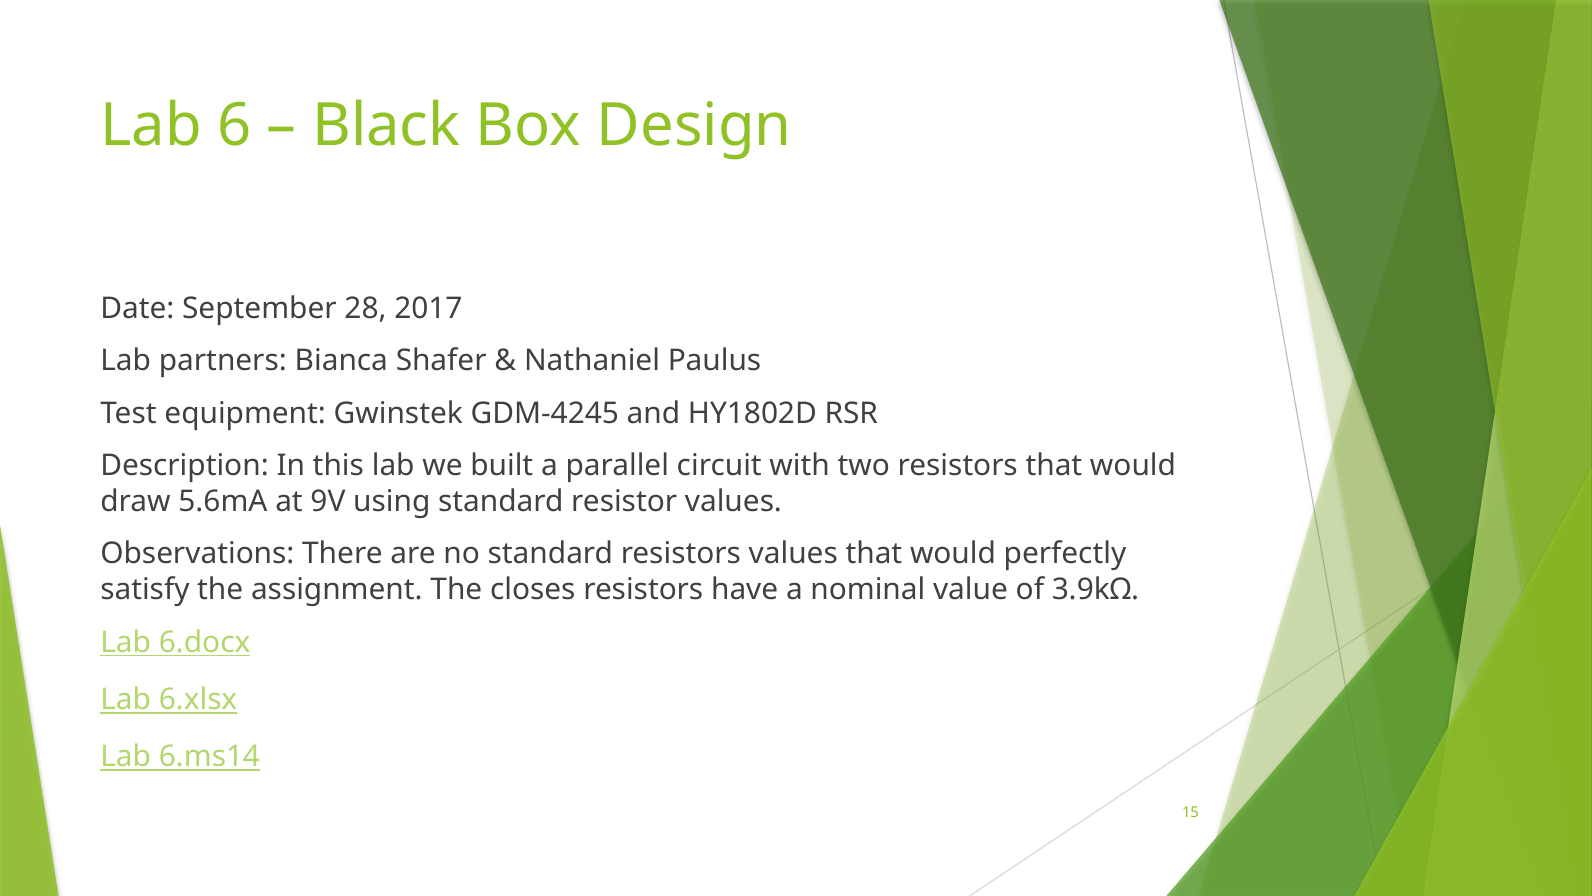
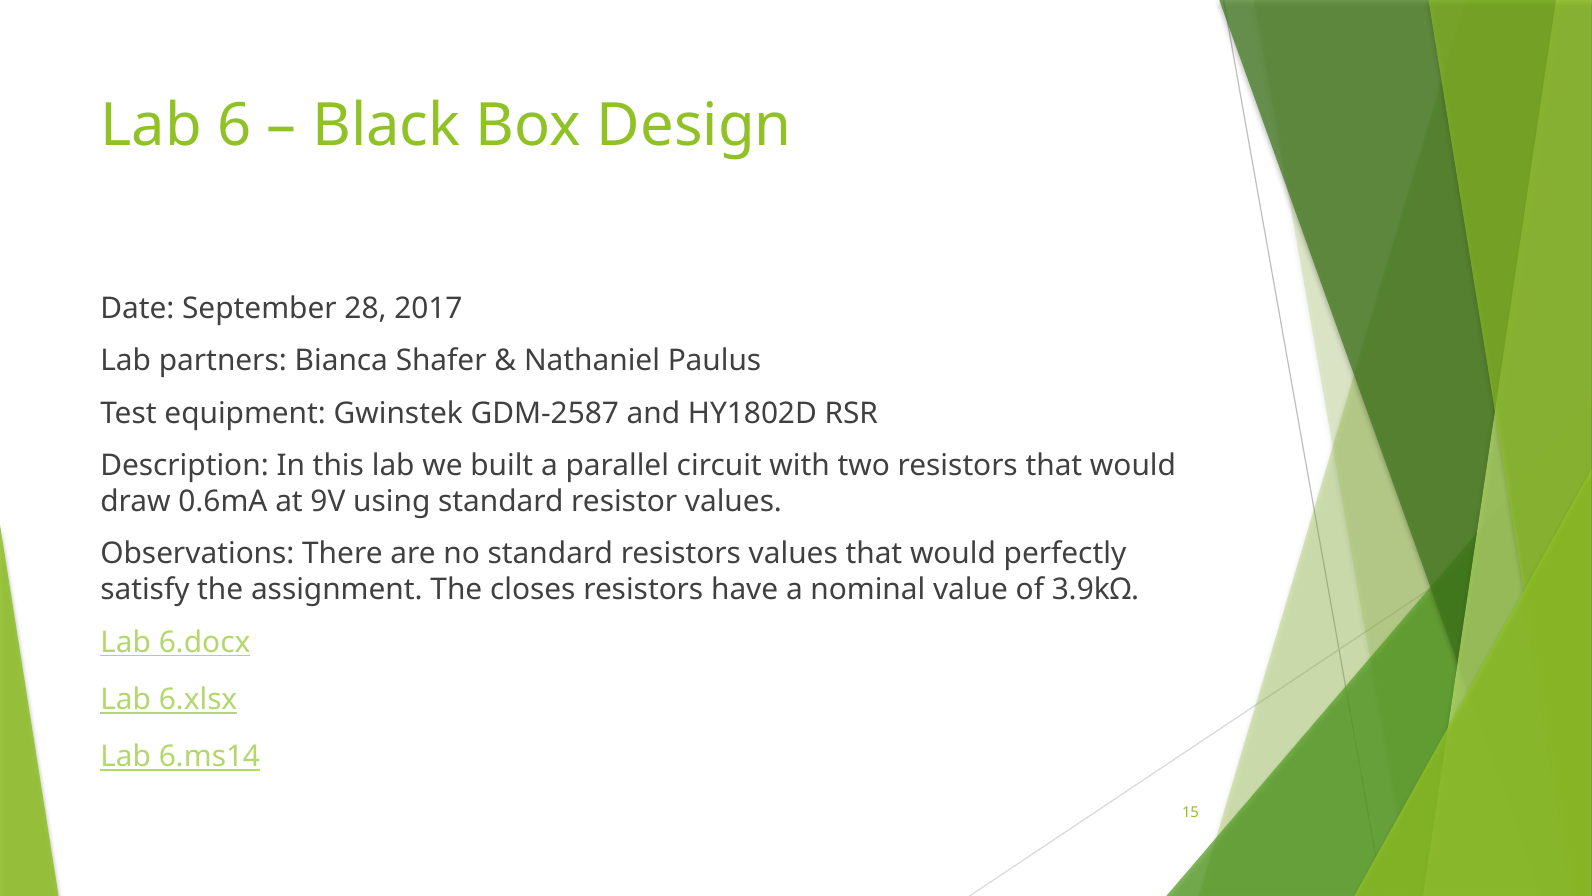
GDM-4245: GDM-4245 -> GDM-2587 (545, 413)
5.6mA: 5.6mA -> 0.6mA (223, 501)
